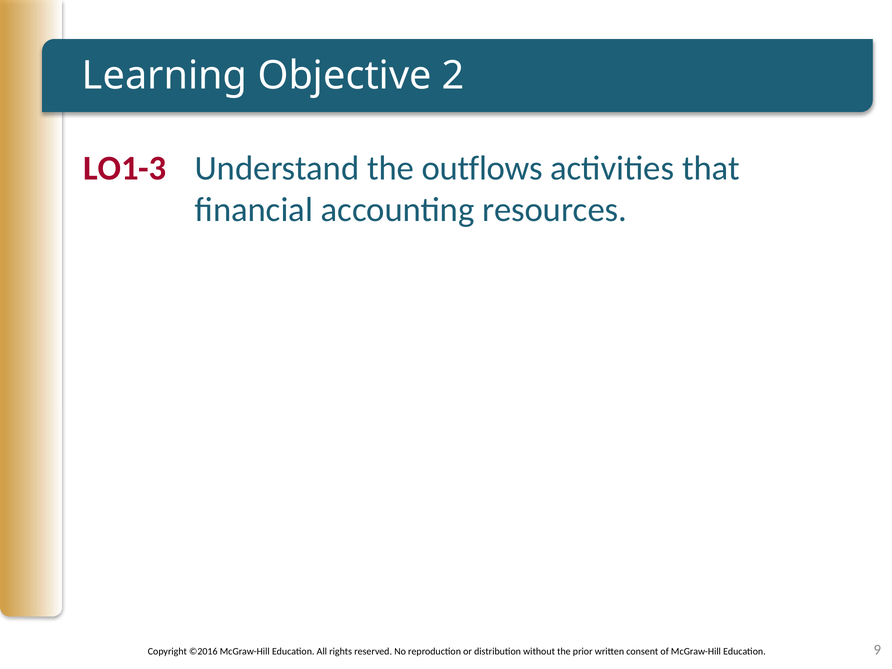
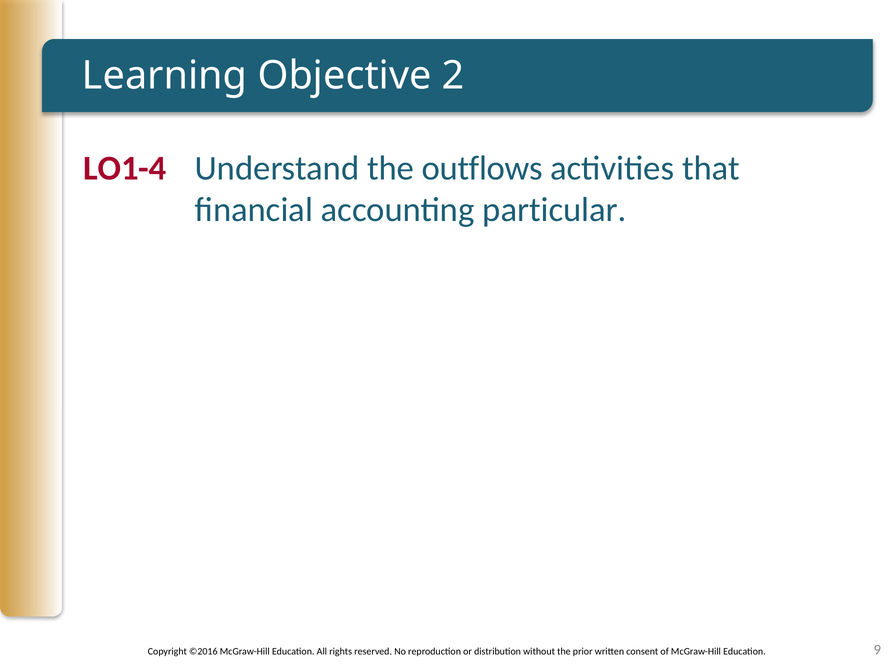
LO1-3: LO1-3 -> LO1-4 (125, 168)
resources: resources -> particular (555, 210)
